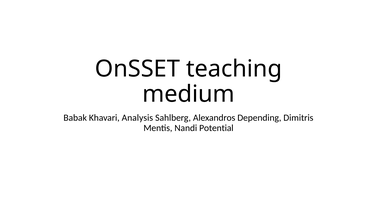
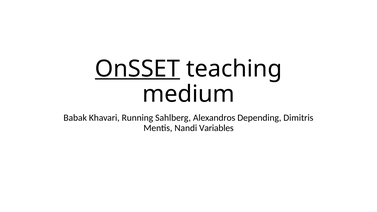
OnSSET underline: none -> present (137, 69)
Analysis: Analysis -> Running (137, 118)
Potential: Potential -> Variables (216, 128)
